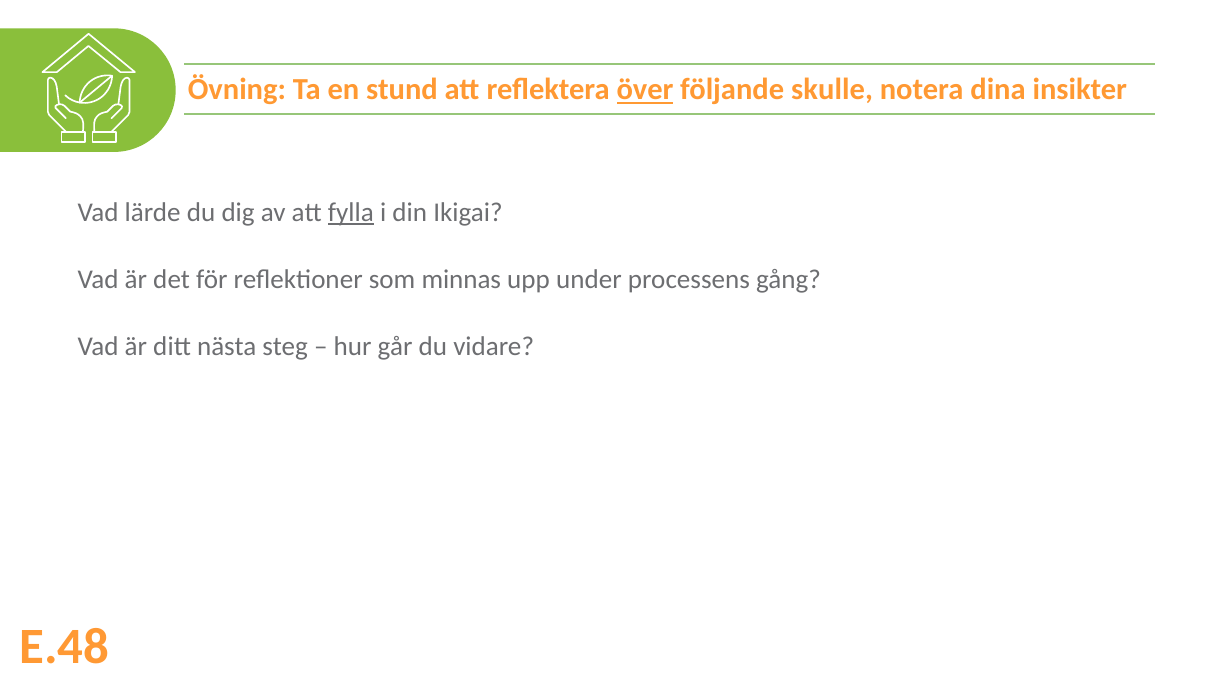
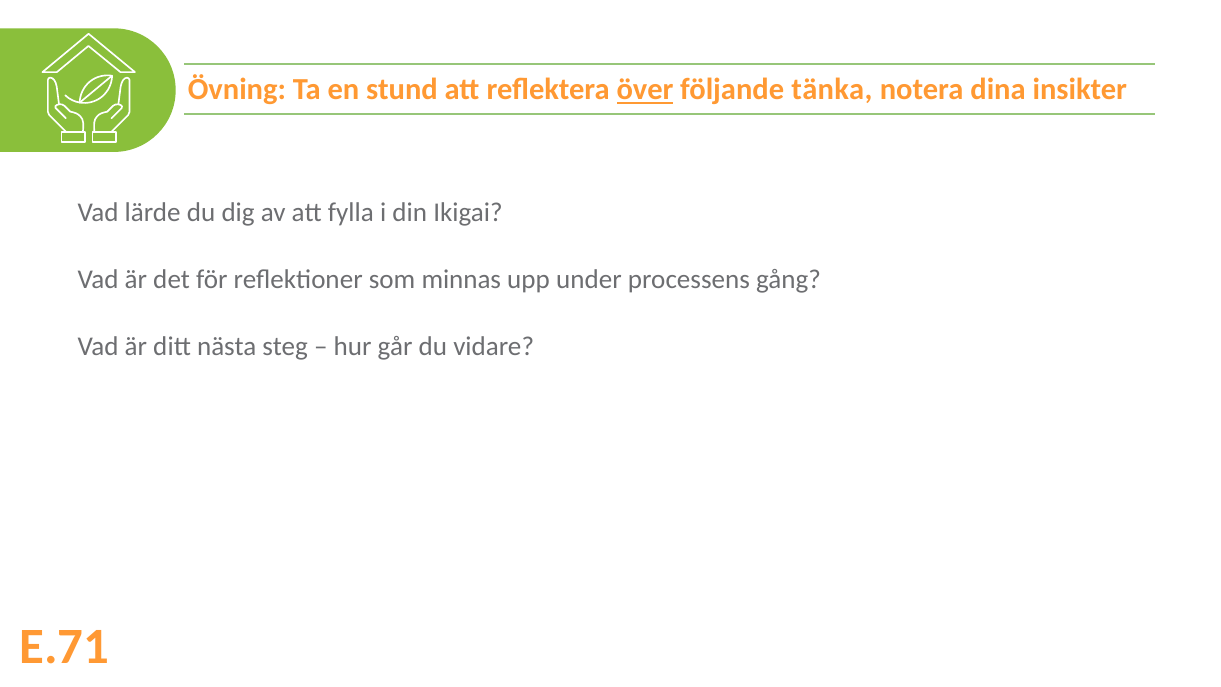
skulle: skulle -> tänka (832, 90)
fylla underline: present -> none (351, 212)
E.48: E.48 -> E.71 (64, 647)
